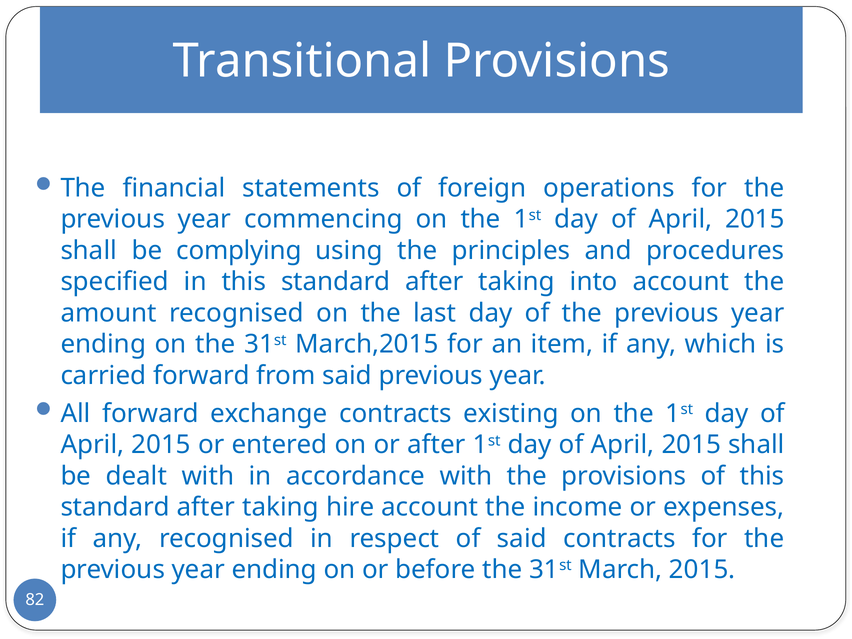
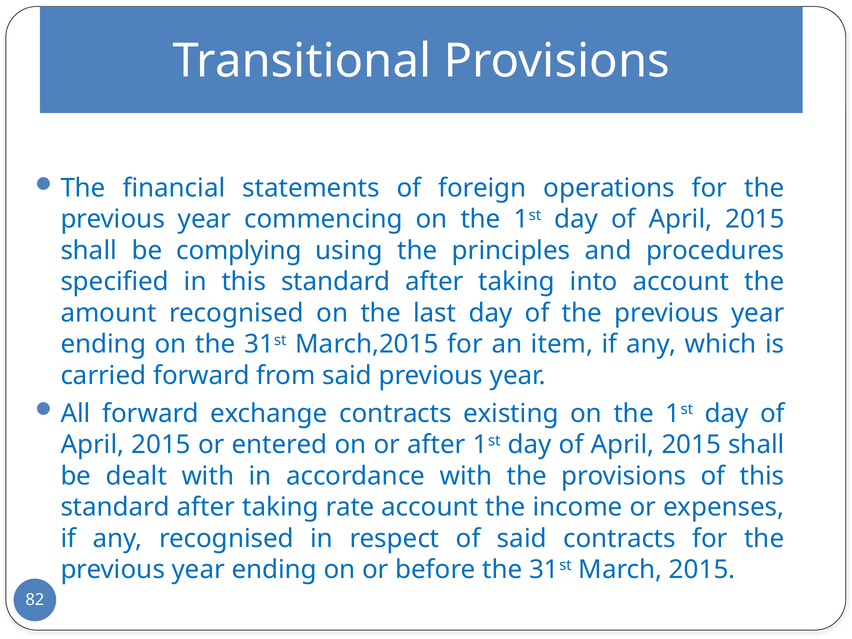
hire: hire -> rate (350, 507)
